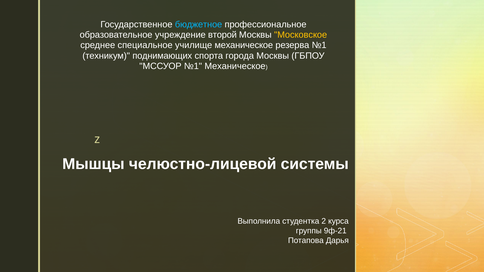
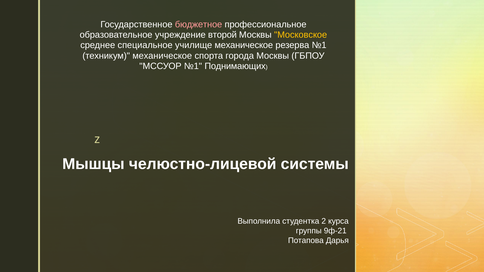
бюджетное colour: light blue -> pink (199, 24)
техникум поднимающих: поднимающих -> механическое (162, 56)
№1 Механическое: Механическое -> Поднимающих (235, 66)
